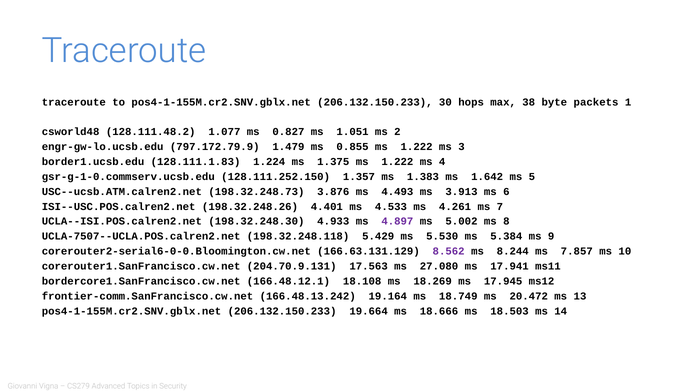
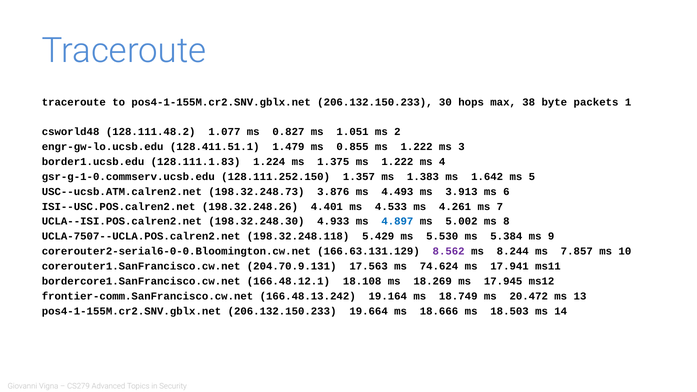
797.172.79.9: 797.172.79.9 -> 128.411.51.1 (215, 147)
4.897 colour: purple -> blue (397, 222)
27.080: 27.080 -> 74.624 (439, 266)
